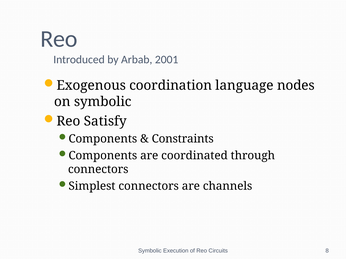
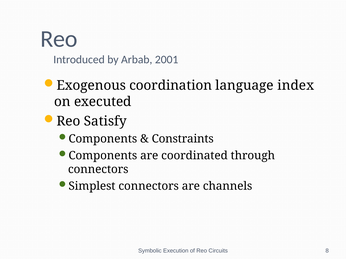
nodes: nodes -> index (296, 86)
on symbolic: symbolic -> executed (103, 102)
